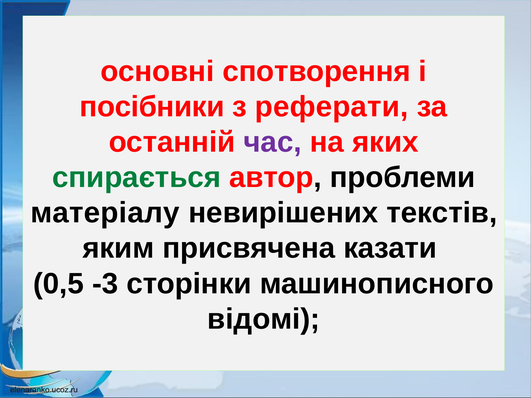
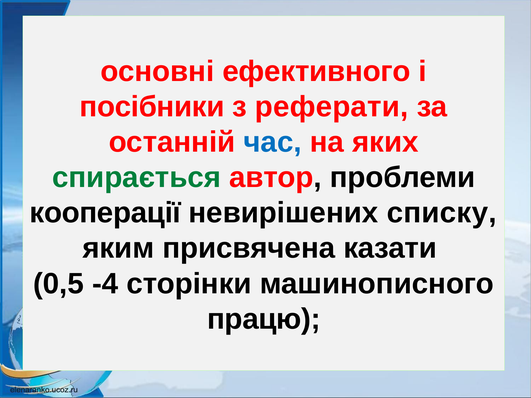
спотворення: спотворення -> ефективного (317, 71)
час colour: purple -> blue (273, 142)
матеріалу: матеріалу -> кооперації (105, 213)
текстів: текстів -> списку (442, 213)
-3: -3 -> -4 (105, 284)
відомі: відомі -> працю (264, 319)
